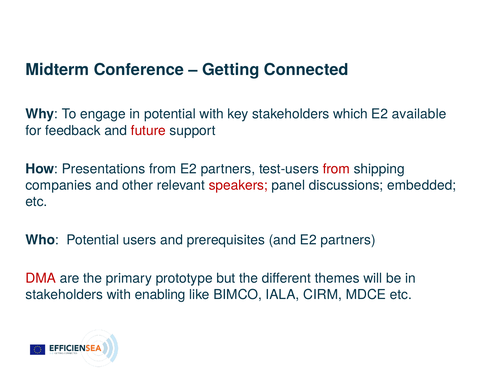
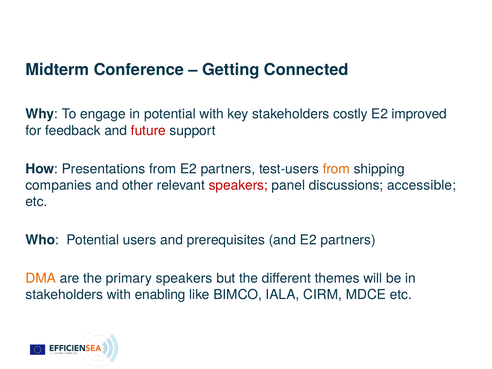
which: which -> costly (350, 114)
available: available -> improved (419, 114)
from colour: red -> orange (336, 169)
embedded: embedded -> accessible (422, 185)
DMA colour: red -> orange (41, 278)
primary prototype: prototype -> speakers (184, 278)
